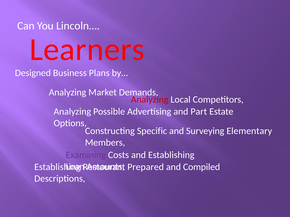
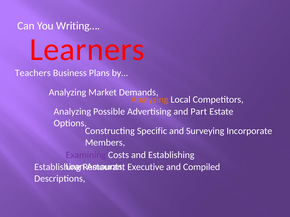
Lincoln…: Lincoln… -> Writing… (78, 26)
Designed: Designed -> Teachers (33, 73)
Analyzing colour: red -> orange (150, 100)
Elementary: Elementary -> Incorporate (249, 131)
Prepared: Prepared -> Executive (146, 167)
